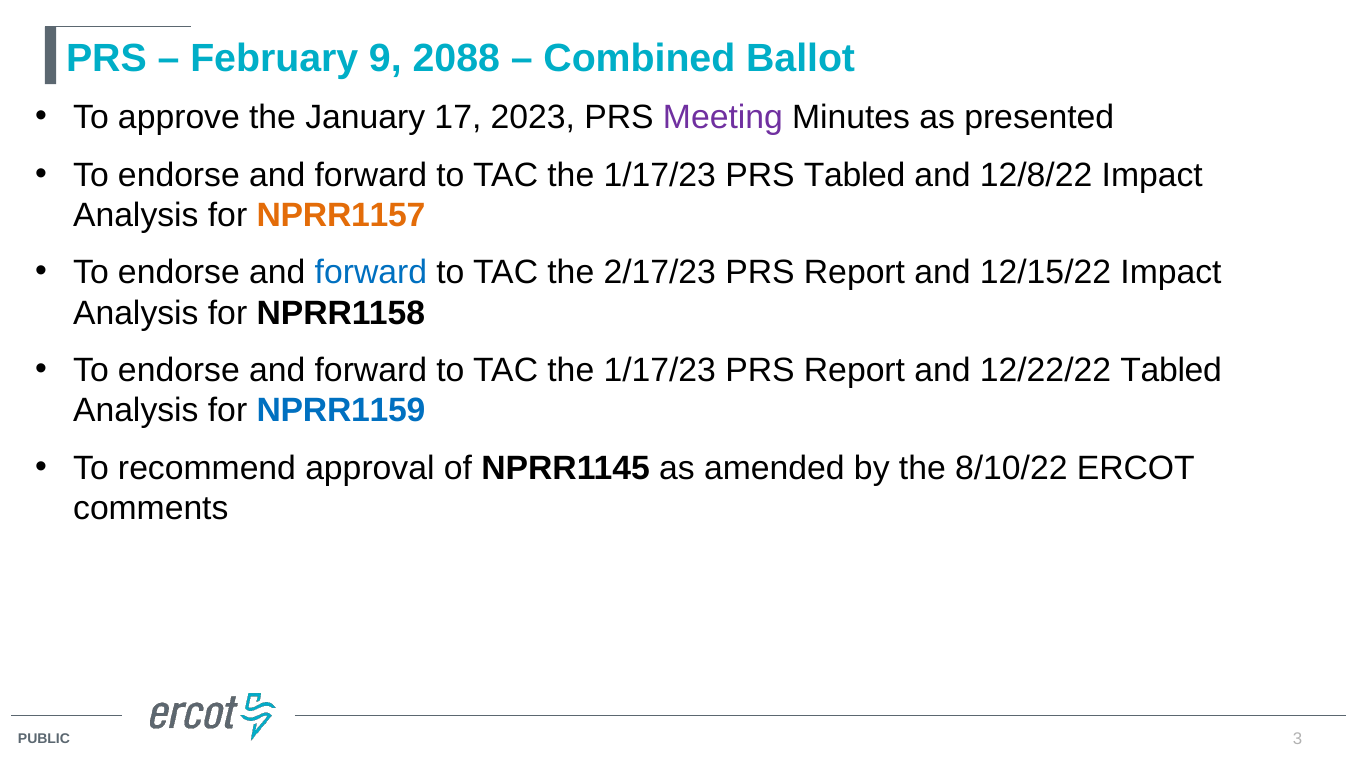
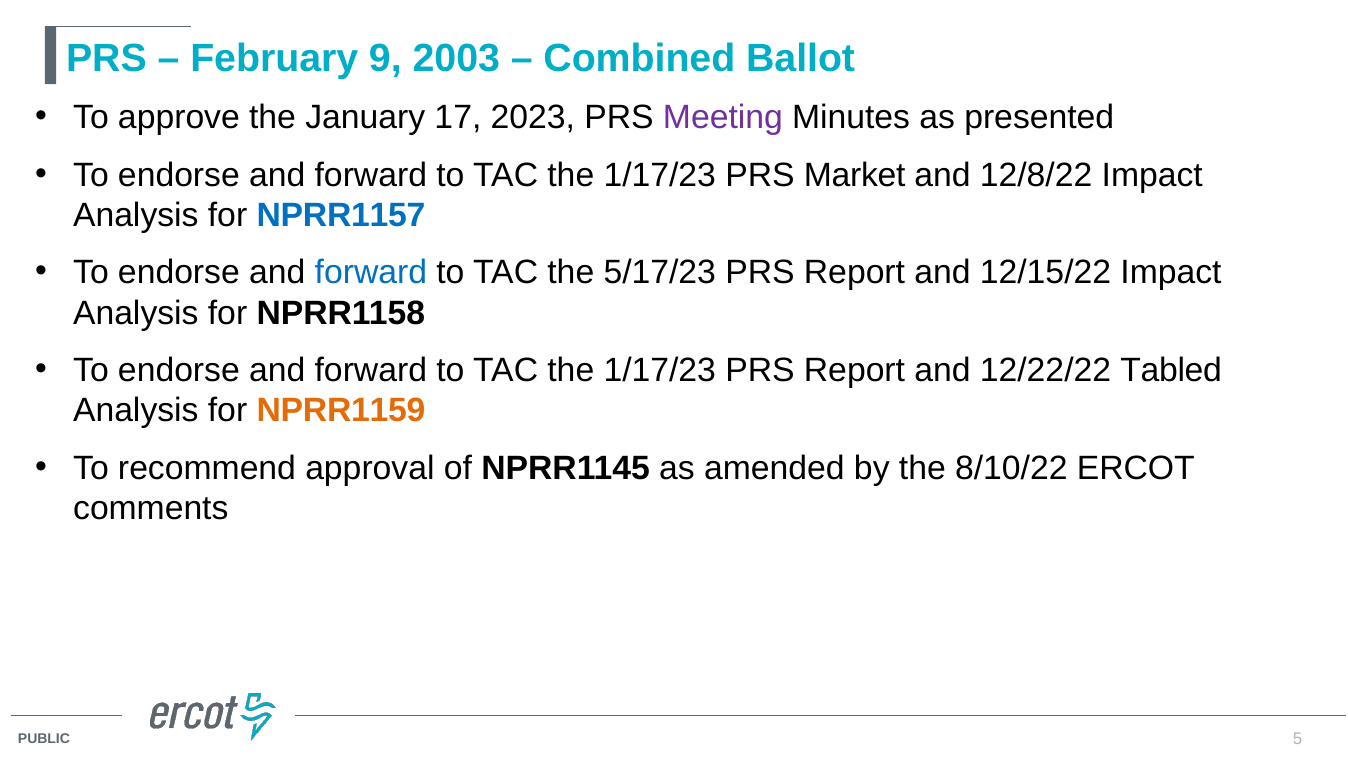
2088: 2088 -> 2003 (456, 58)
PRS Tabled: Tabled -> Market (855, 175)
NPRR1157 colour: orange -> blue (341, 215)
2/17/23: 2/17/23 -> 5/17/23 (660, 273)
NPRR1159 colour: blue -> orange (341, 411)
3: 3 -> 5 (1297, 739)
